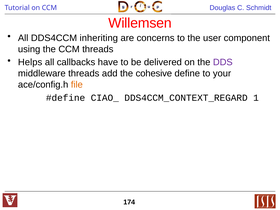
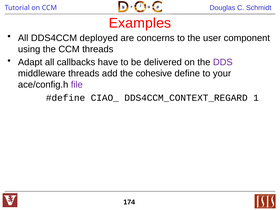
Willemsen: Willemsen -> Examples (140, 23)
inheriting: inheriting -> deployed (99, 38)
Helps: Helps -> Adapt (30, 62)
file colour: orange -> purple (77, 85)
